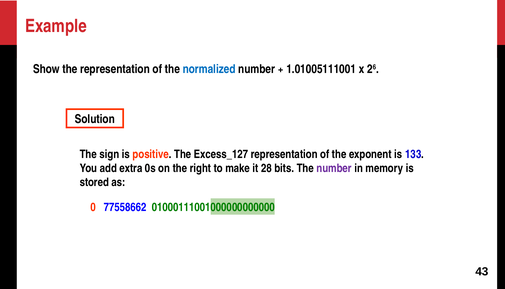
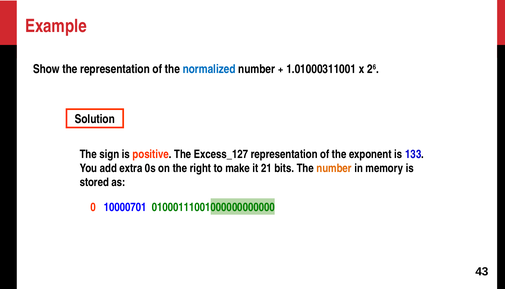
1.01005111001: 1.01005111001 -> 1.01000311001 (321, 69)
28: 28 -> 21 (266, 168)
number colour: purple -> orange (334, 168)
77558662: 77558662 -> 10000701 (125, 207)
